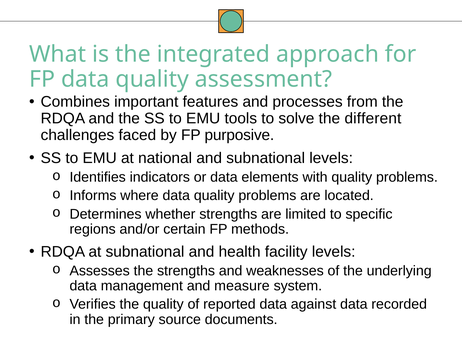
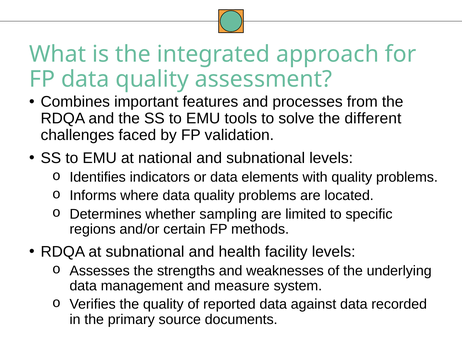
purposive: purposive -> validation (239, 135)
whether strengths: strengths -> sampling (228, 214)
